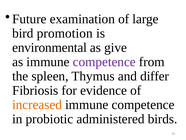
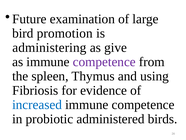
environmental: environmental -> administering (49, 47)
differ: differ -> using (155, 76)
increased colour: orange -> blue (37, 104)
